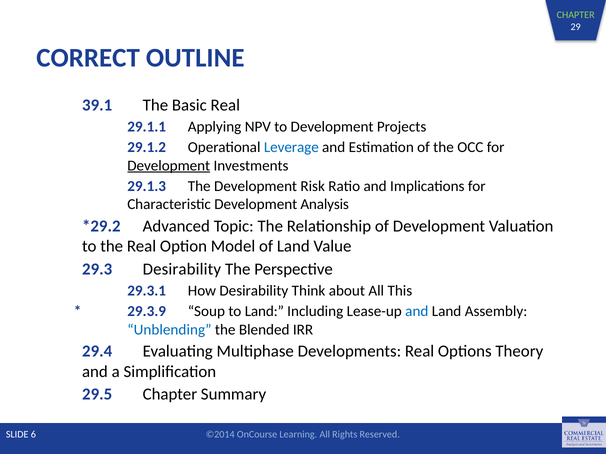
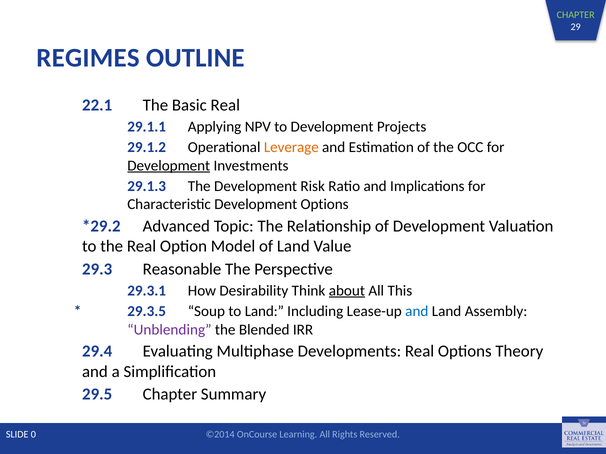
CORRECT: CORRECT -> REGIMES (88, 58)
39.1: 39.1 -> 22.1 (97, 105)
Leverage colour: blue -> orange (291, 148)
Development Analysis: Analysis -> Options (325, 205)
29.3 Desirability: Desirability -> Reasonable (182, 269)
about underline: none -> present (347, 291)
29.3.9: 29.3.9 -> 29.3.5 (147, 312)
Unblending colour: blue -> purple (169, 330)
6: 6 -> 0 (33, 435)
